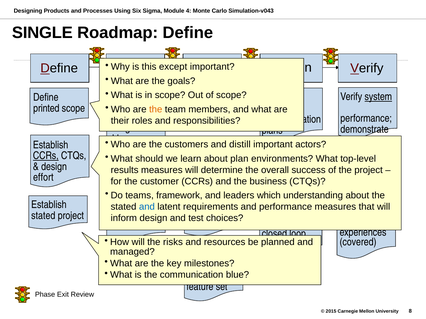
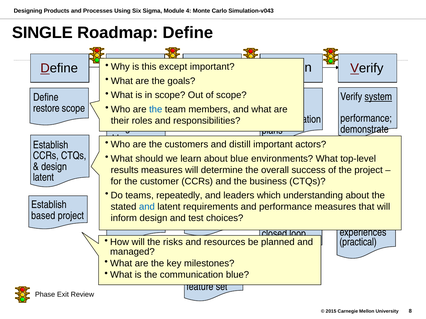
printed: printed -> restore (46, 108)
the colour: orange -> blue (156, 110)
CCRs underline: present -> none (46, 156)
plan: plan -> blue (239, 159)
effort: effort -> latent (43, 178)
framework: framework -> repeatedly (179, 196)
stated: stated -> based (43, 216)
covered: covered -> practical (358, 242)
